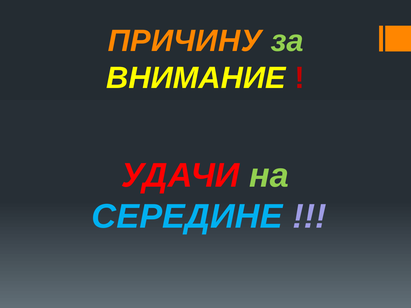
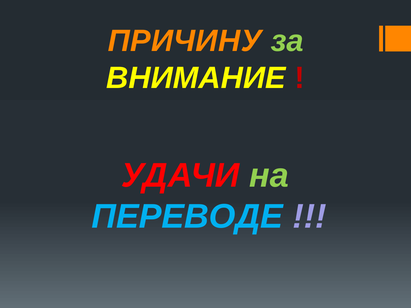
СЕРЕДИНЕ: СЕРЕДИНЕ -> ПЕРЕВОДЕ (187, 217)
